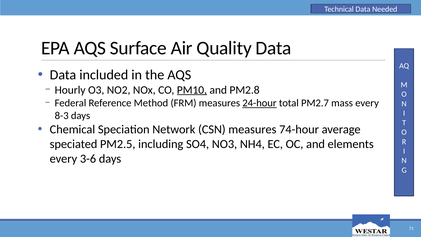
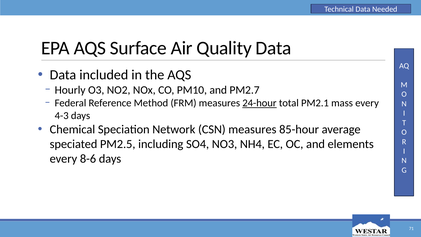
PM10 underline: present -> none (192, 90)
PM2.8: PM2.8 -> PM2.7 (245, 90)
PM2.7: PM2.7 -> PM2.1 (315, 103)
8-3: 8-3 -> 4-3 (62, 116)
74-hour: 74-hour -> 85-hour (299, 129)
3-6: 3-6 -> 8-6 (88, 159)
